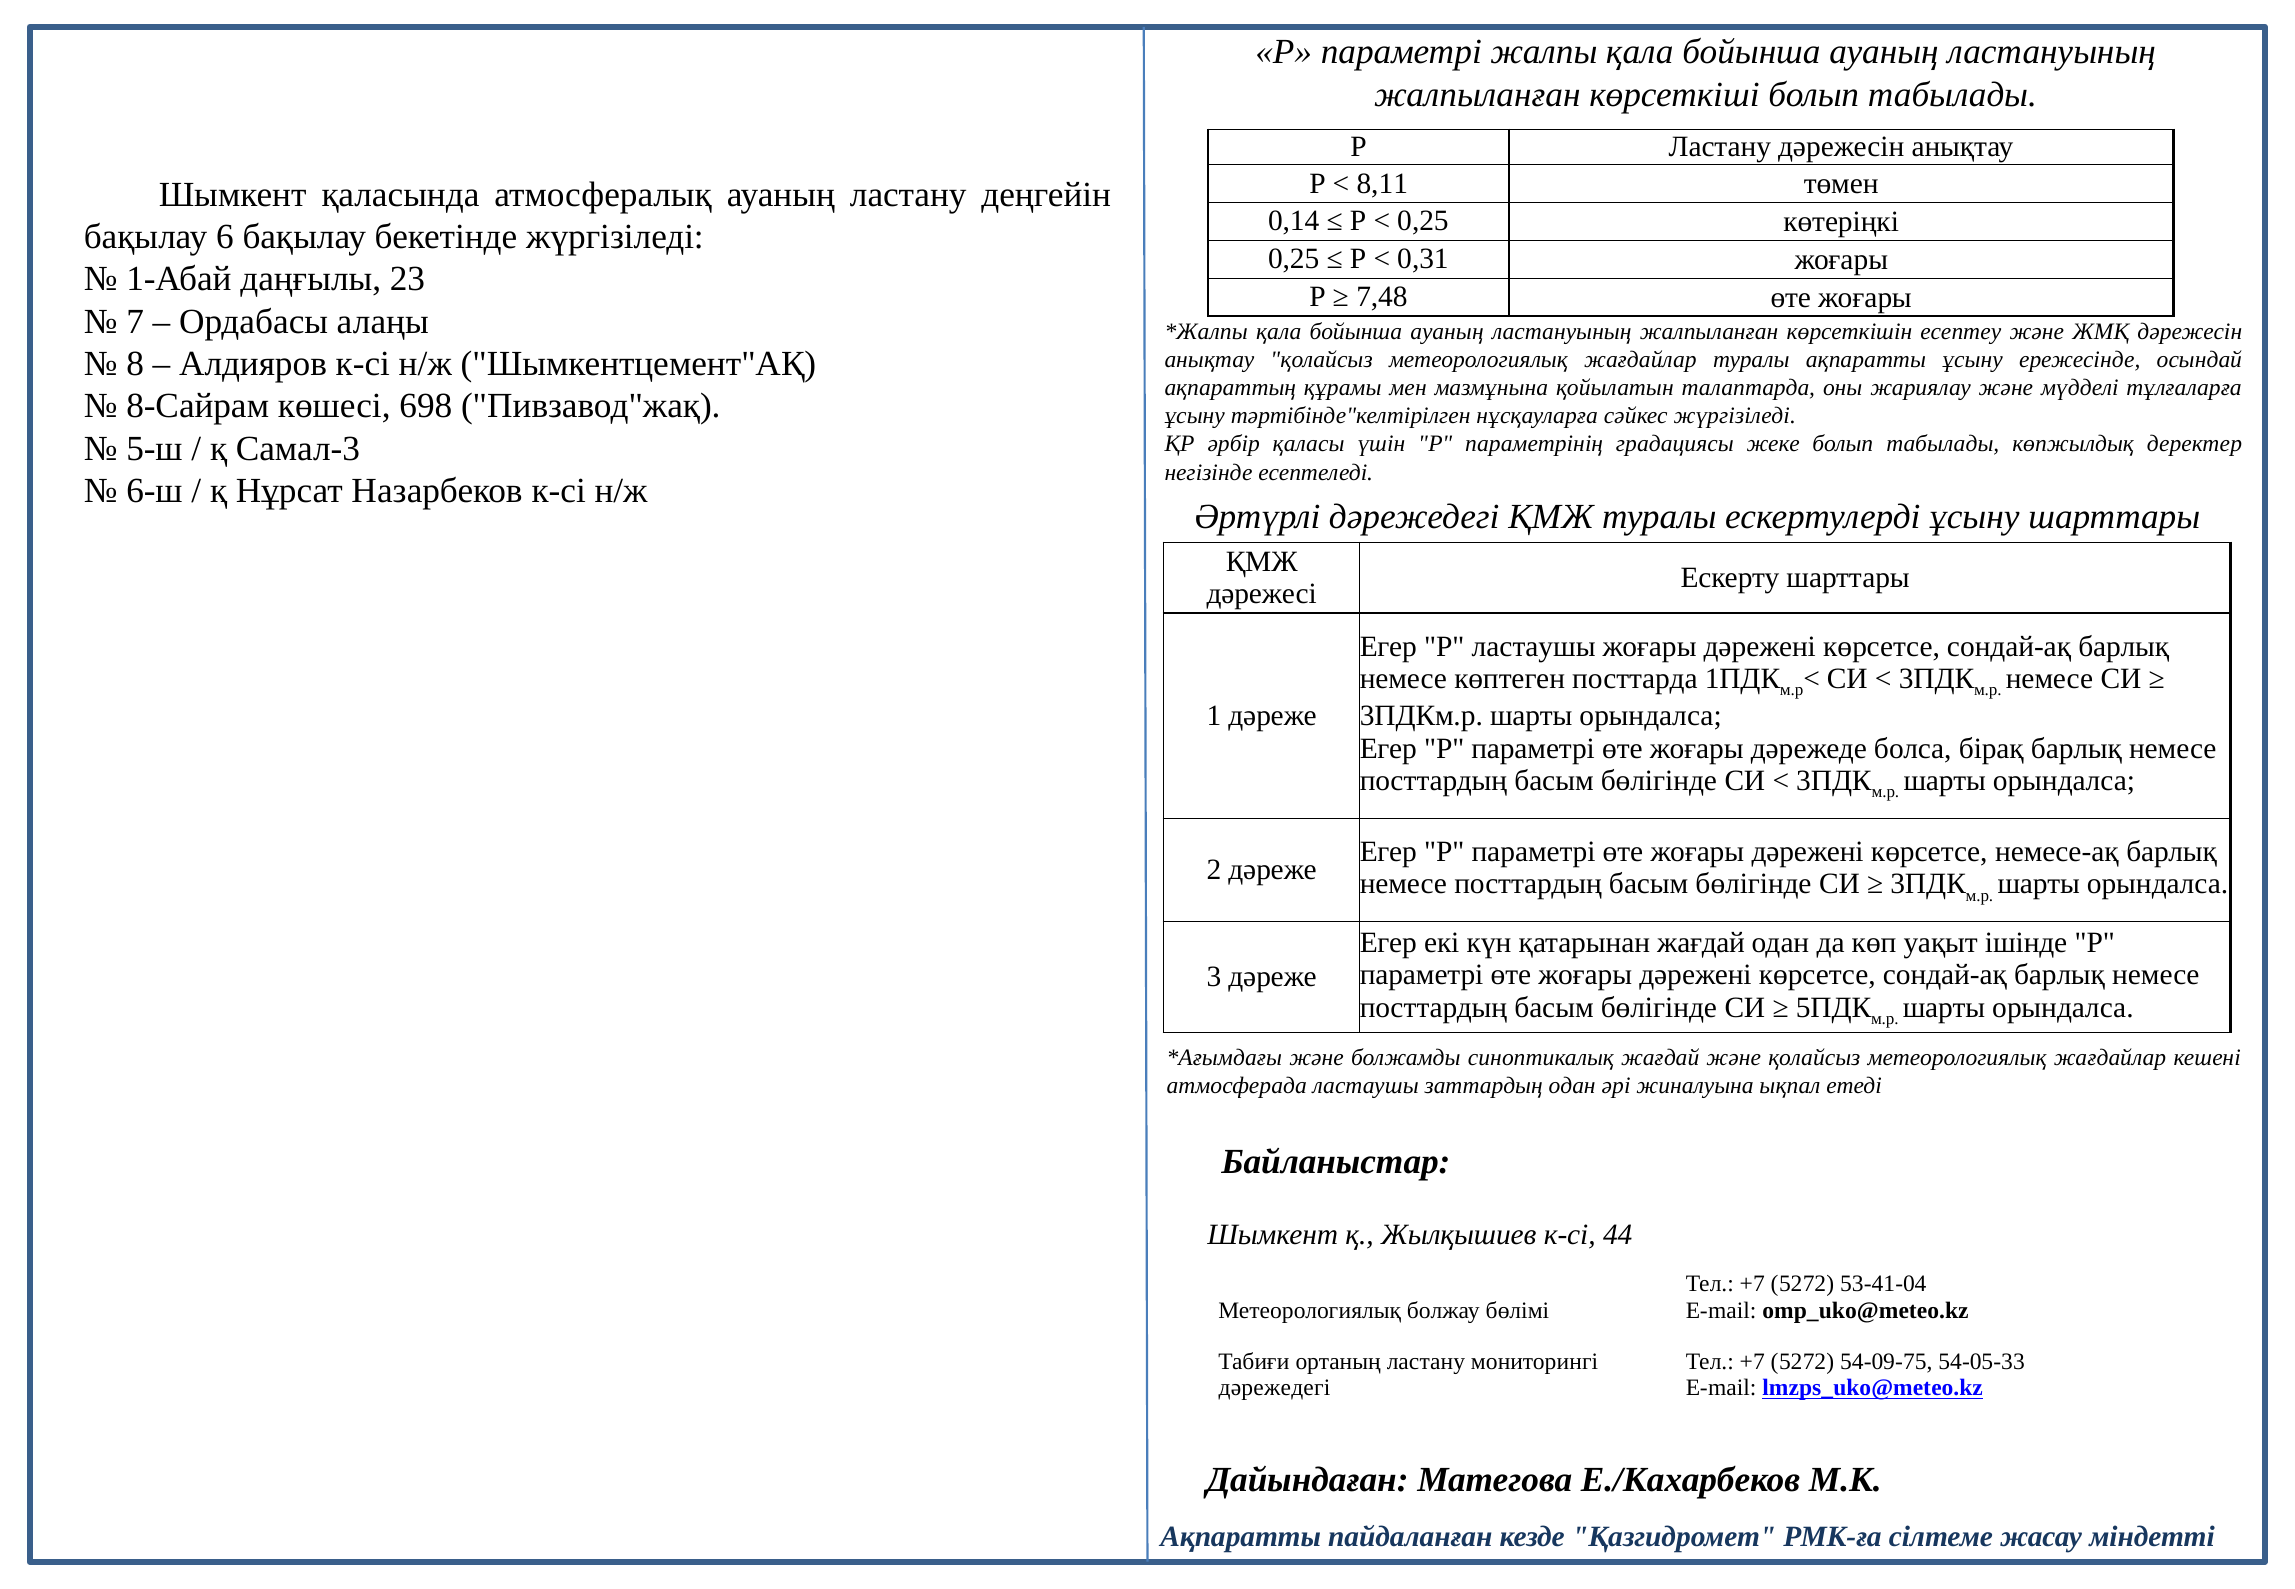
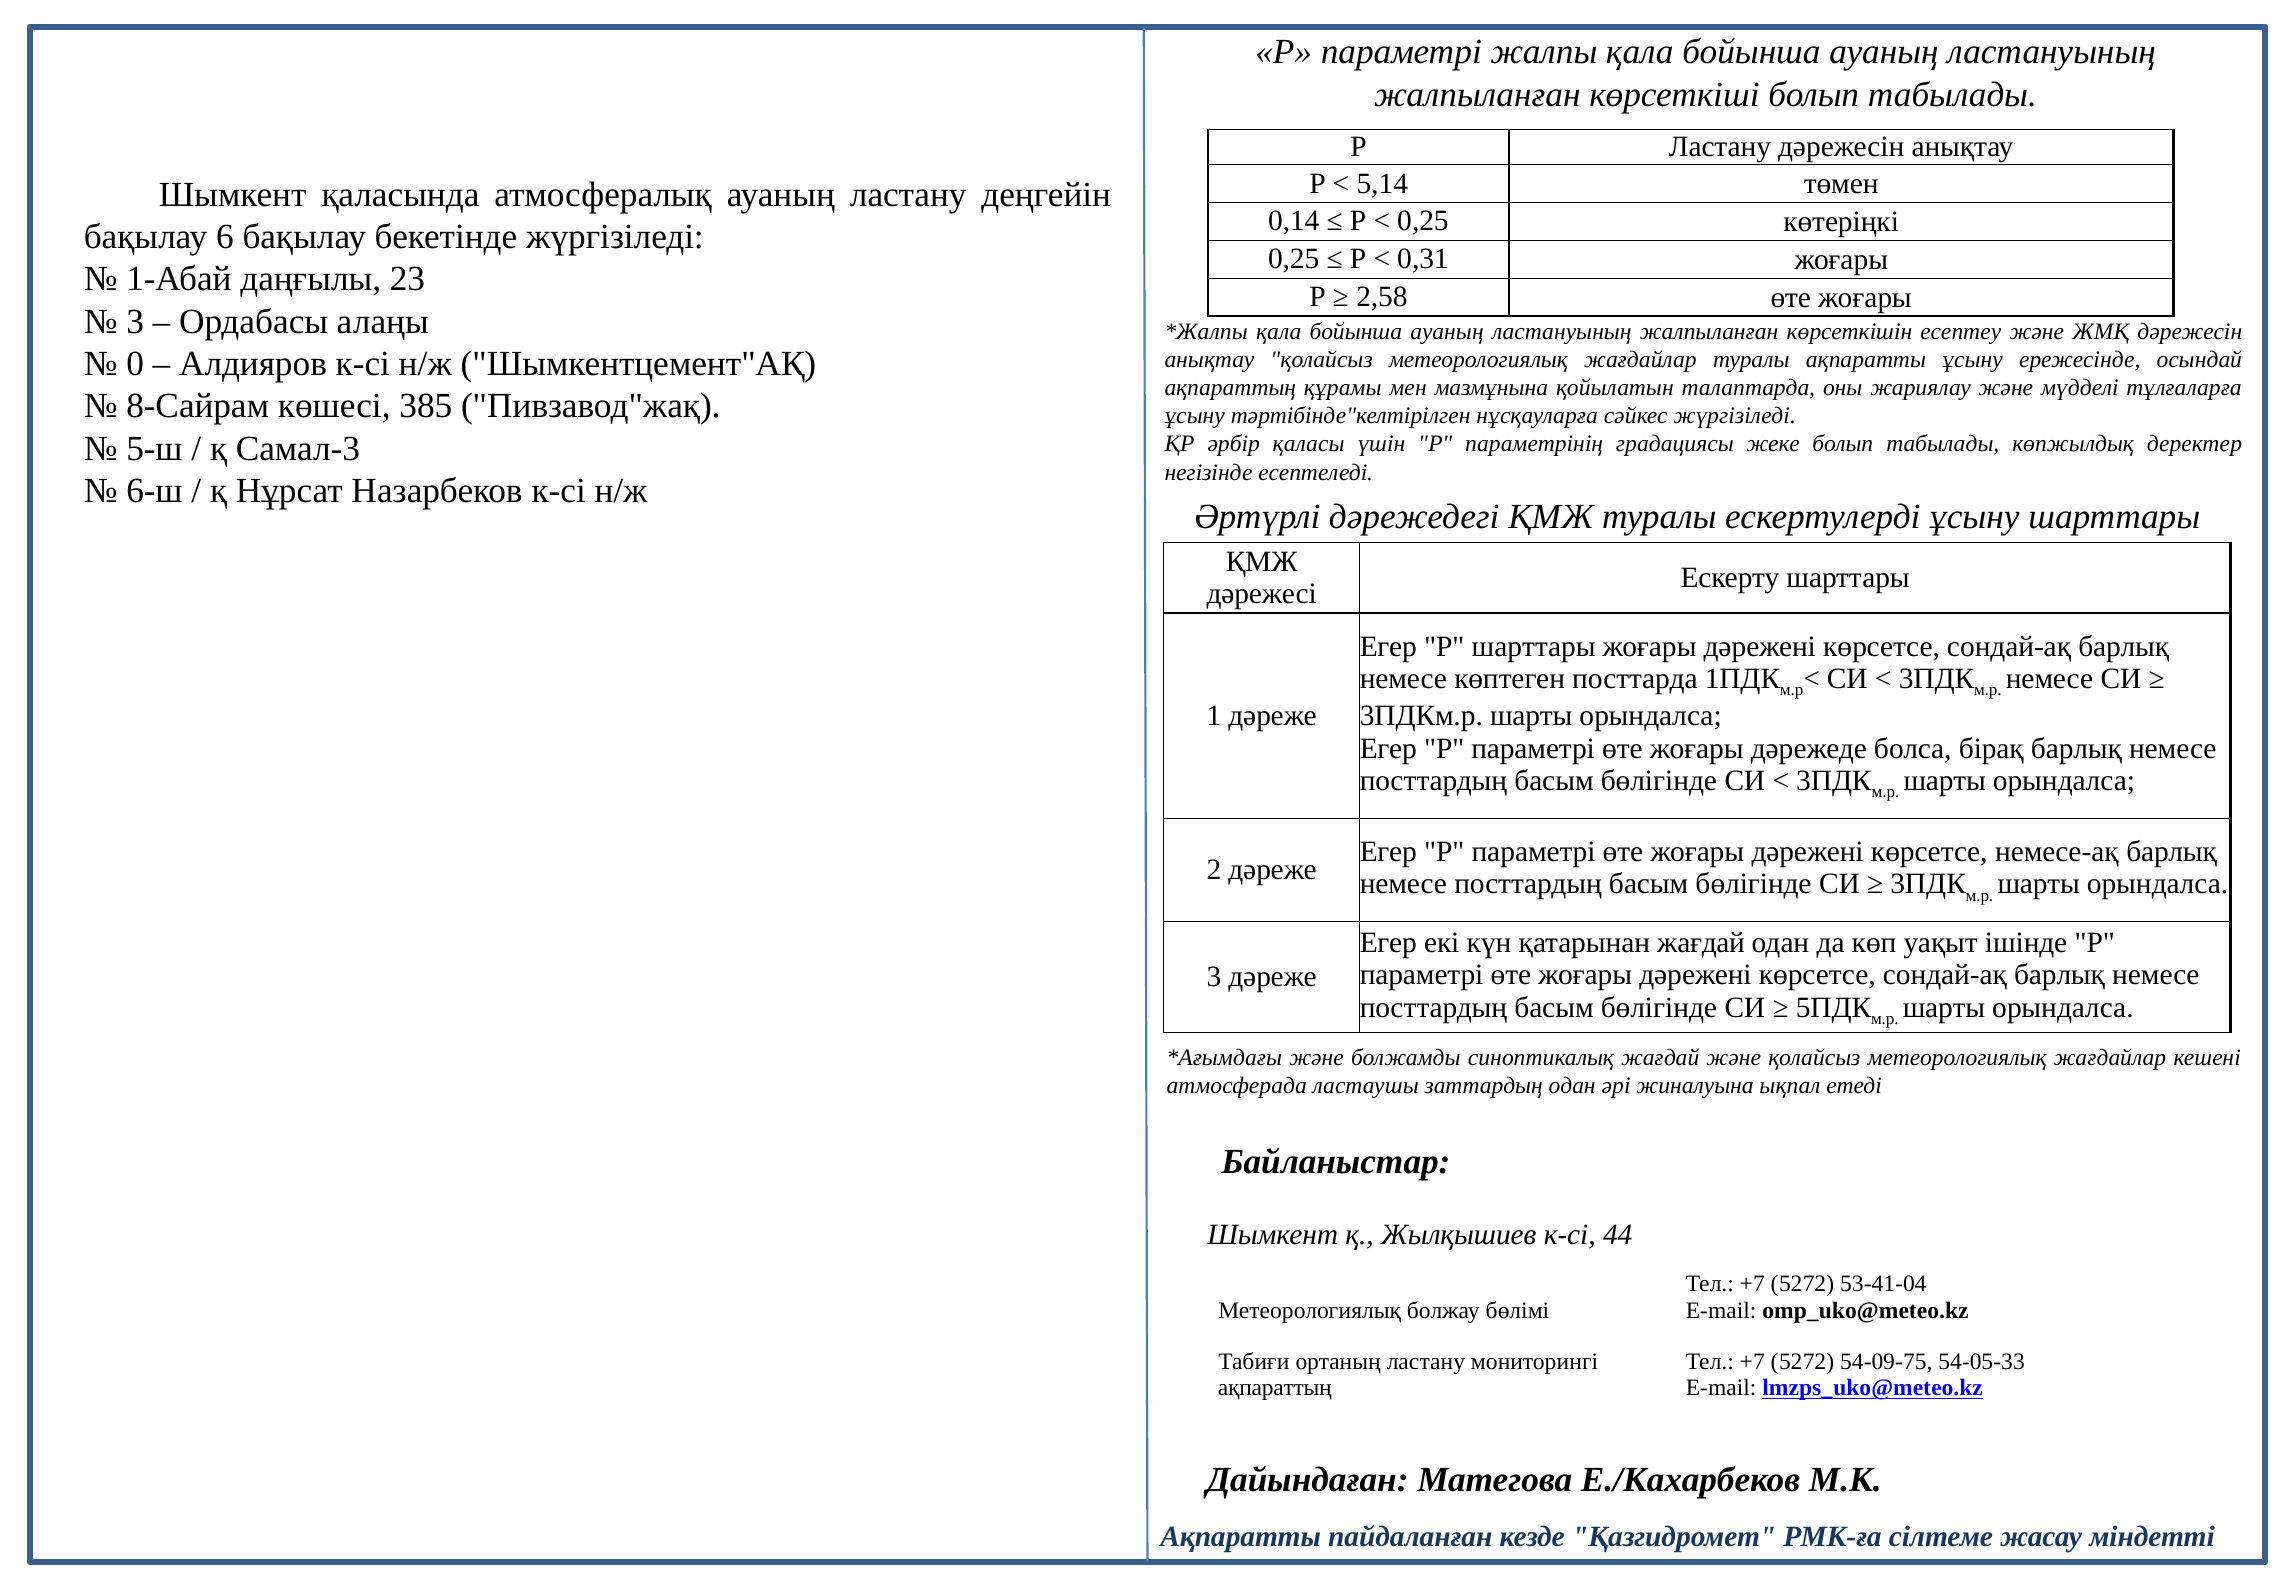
8,11: 8,11 -> 5,14 (1382, 183)
7,48: 7,48 -> 2,58 (1382, 297)
7: 7 -> 3 (135, 322)
8: 8 -> 0 (135, 364)
698: 698 -> 385 (426, 406)
Р ластаушы: ластаушы -> шарттары (1534, 646)
дәрежедегі: дәрежедегі -> ақпараттың (1275, 1388)
